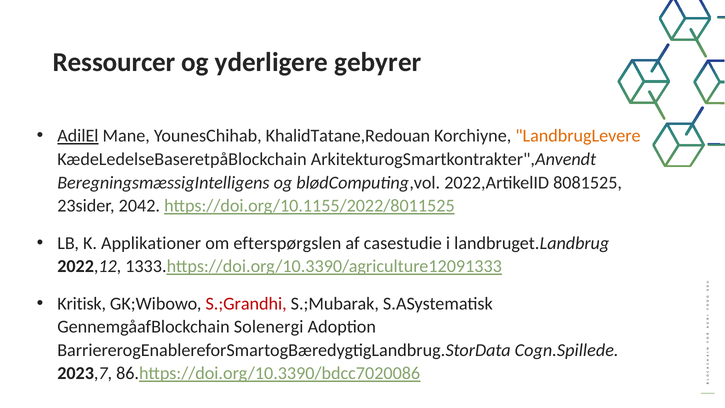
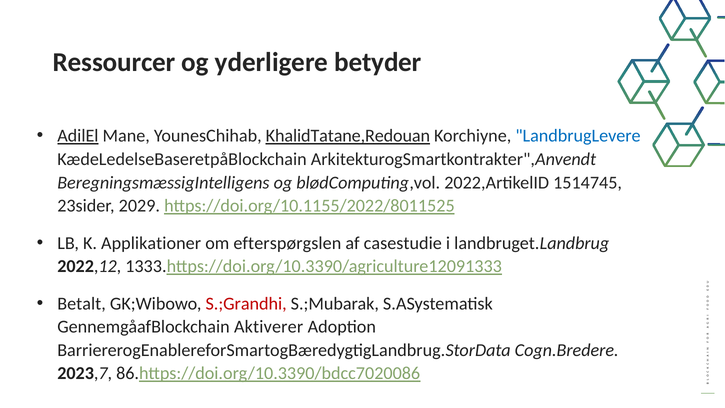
gebyrer: gebyrer -> betyder (378, 62)
KhalidTatane,Redouan underline: none -> present (348, 136)
LandbrugLevere colour: orange -> blue (578, 136)
8081525: 8081525 -> 1514745 (588, 182)
2042: 2042 -> 2029 (139, 206)
Kritisk: Kritisk -> Betalt (82, 304)
Solenergi: Solenergi -> Aktiverer (269, 327)
Cogn.Spillede: Cogn.Spillede -> Cogn.Bredere (567, 350)
